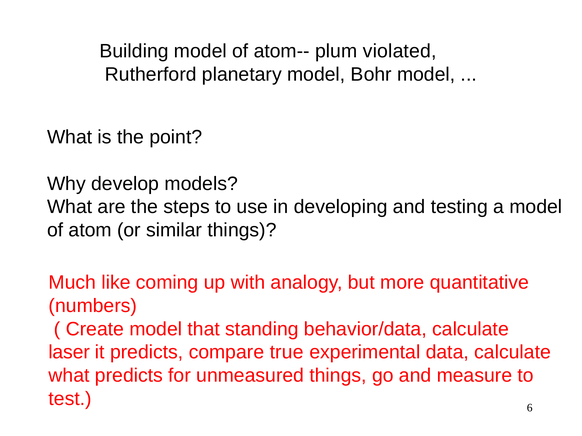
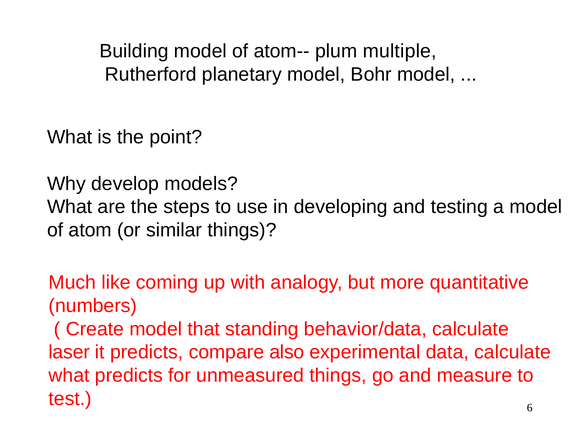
violated: violated -> multiple (400, 51)
true: true -> also (287, 353)
